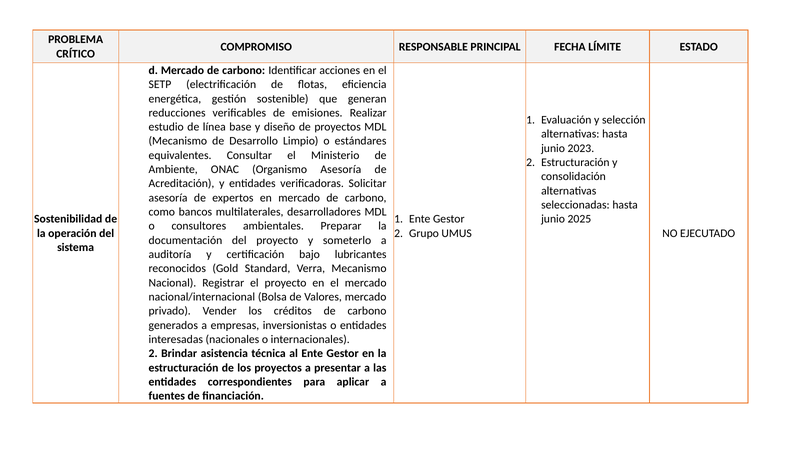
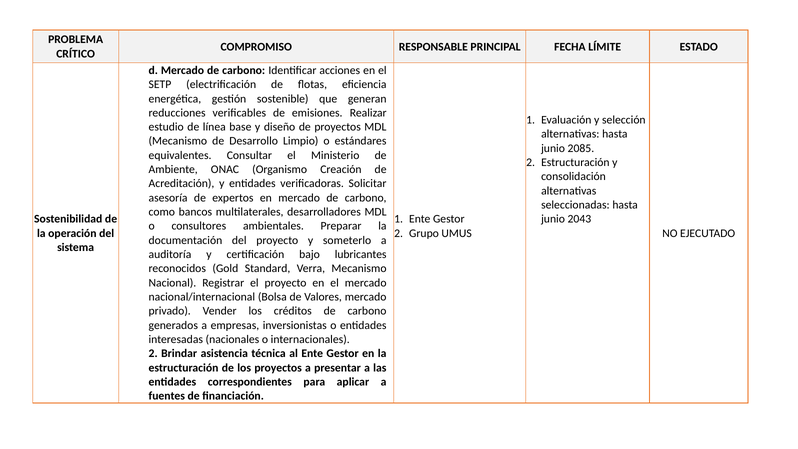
2023: 2023 -> 2085 (581, 148)
Organismo Asesoría: Asesoría -> Creación (341, 169)
2025: 2025 -> 2043 (579, 219)
